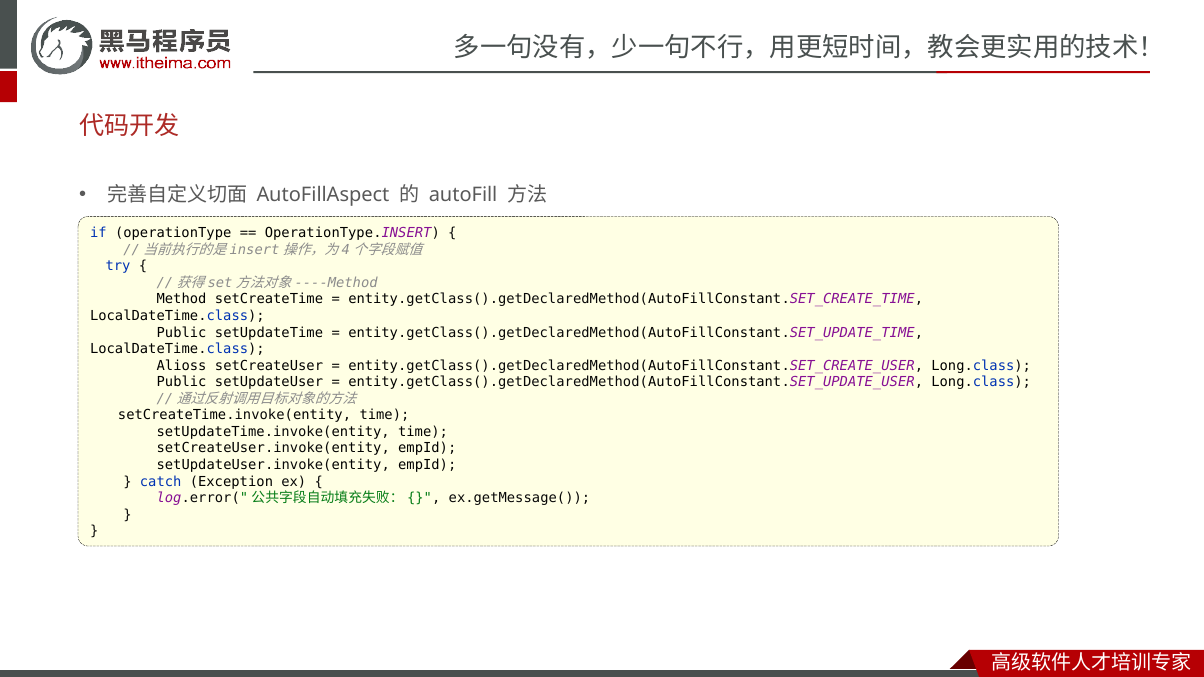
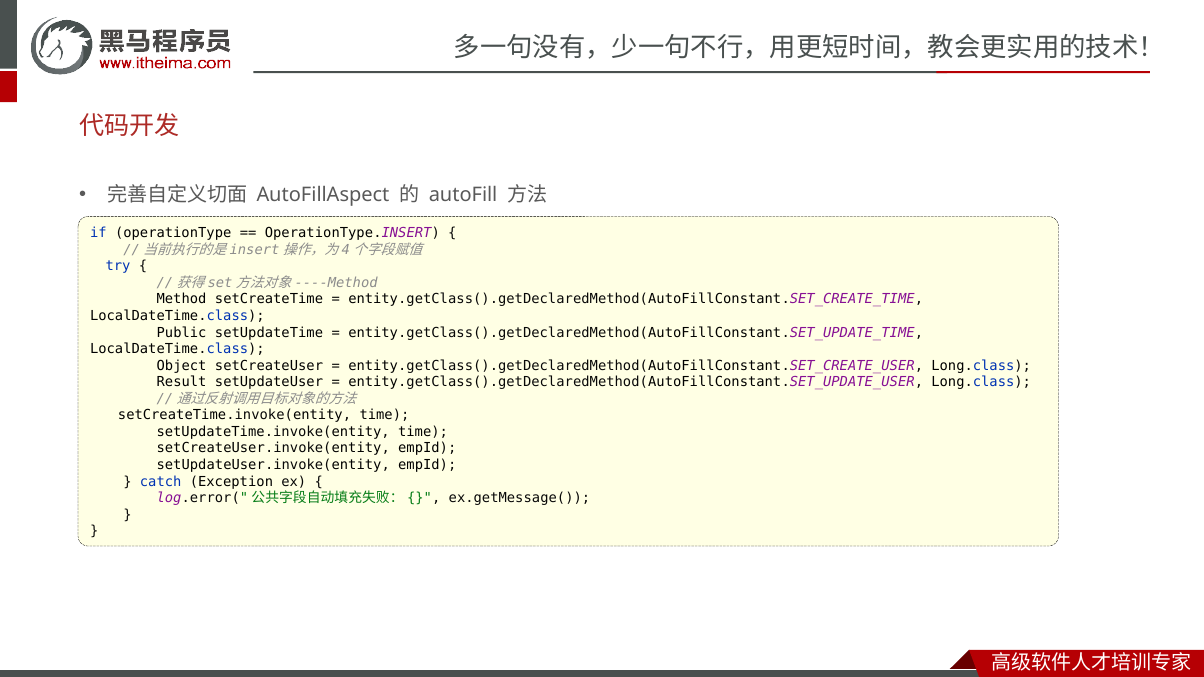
Alioss: Alioss -> Object (182, 366)
Public: Public -> Result (182, 382)
